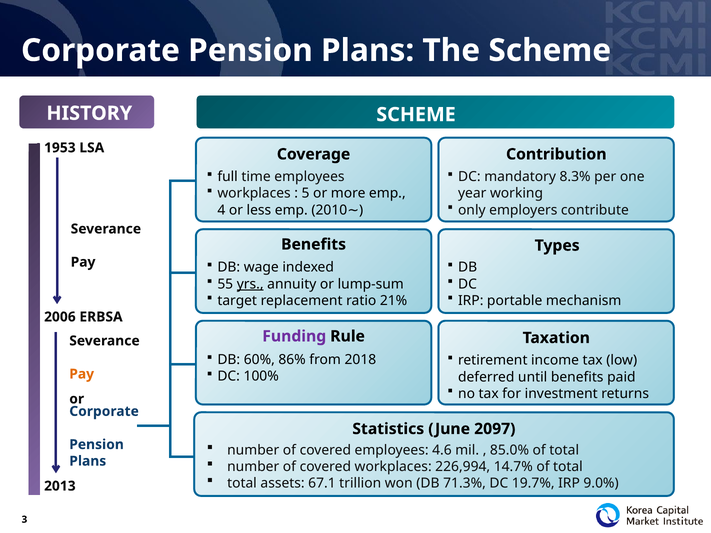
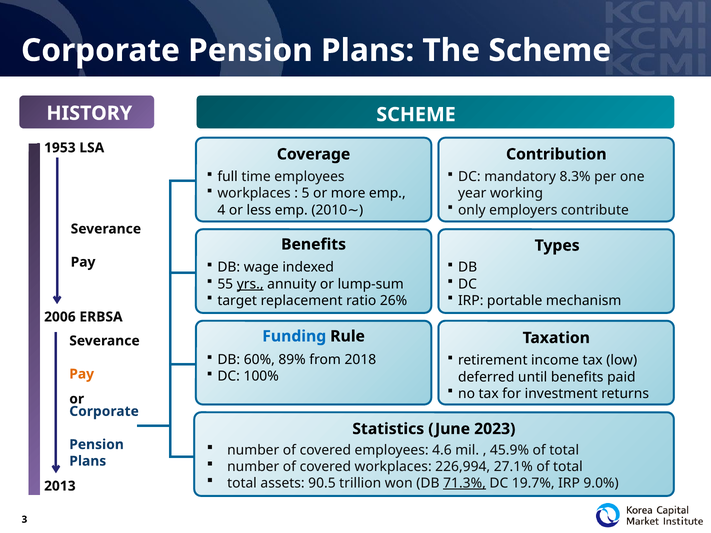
21%: 21% -> 26% (394, 301)
Funding colour: purple -> blue (294, 336)
86%: 86% -> 89% (292, 360)
2097: 2097 -> 2023 (495, 429)
85.0%: 85.0% -> 45.9% (509, 450)
14.7%: 14.7% -> 27.1% (513, 467)
67.1: 67.1 -> 90.5 (322, 483)
71.3% underline: none -> present (465, 483)
